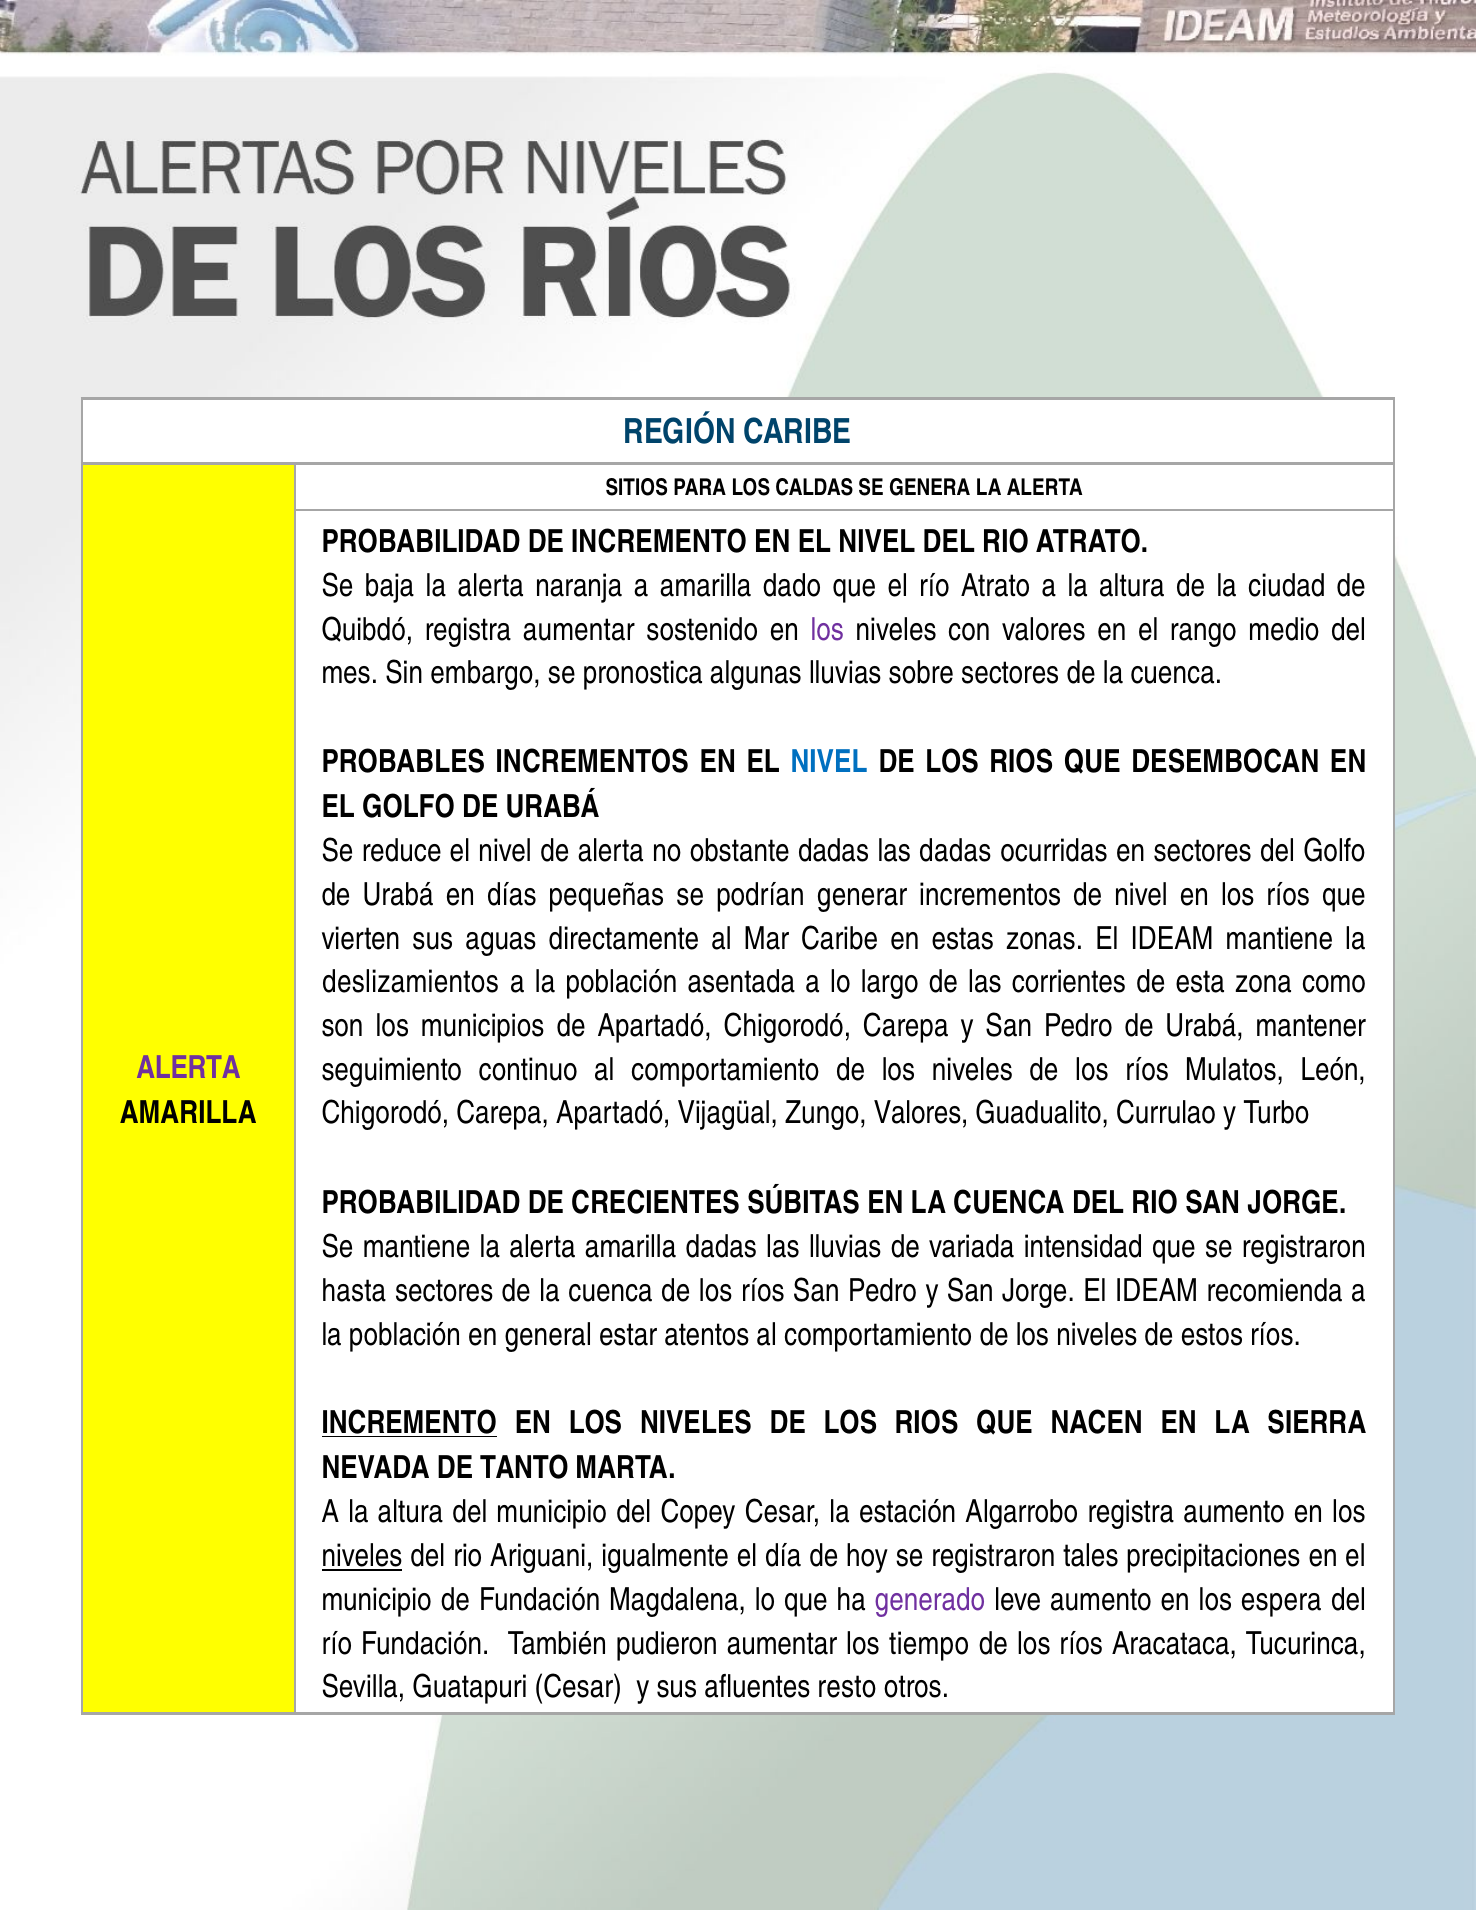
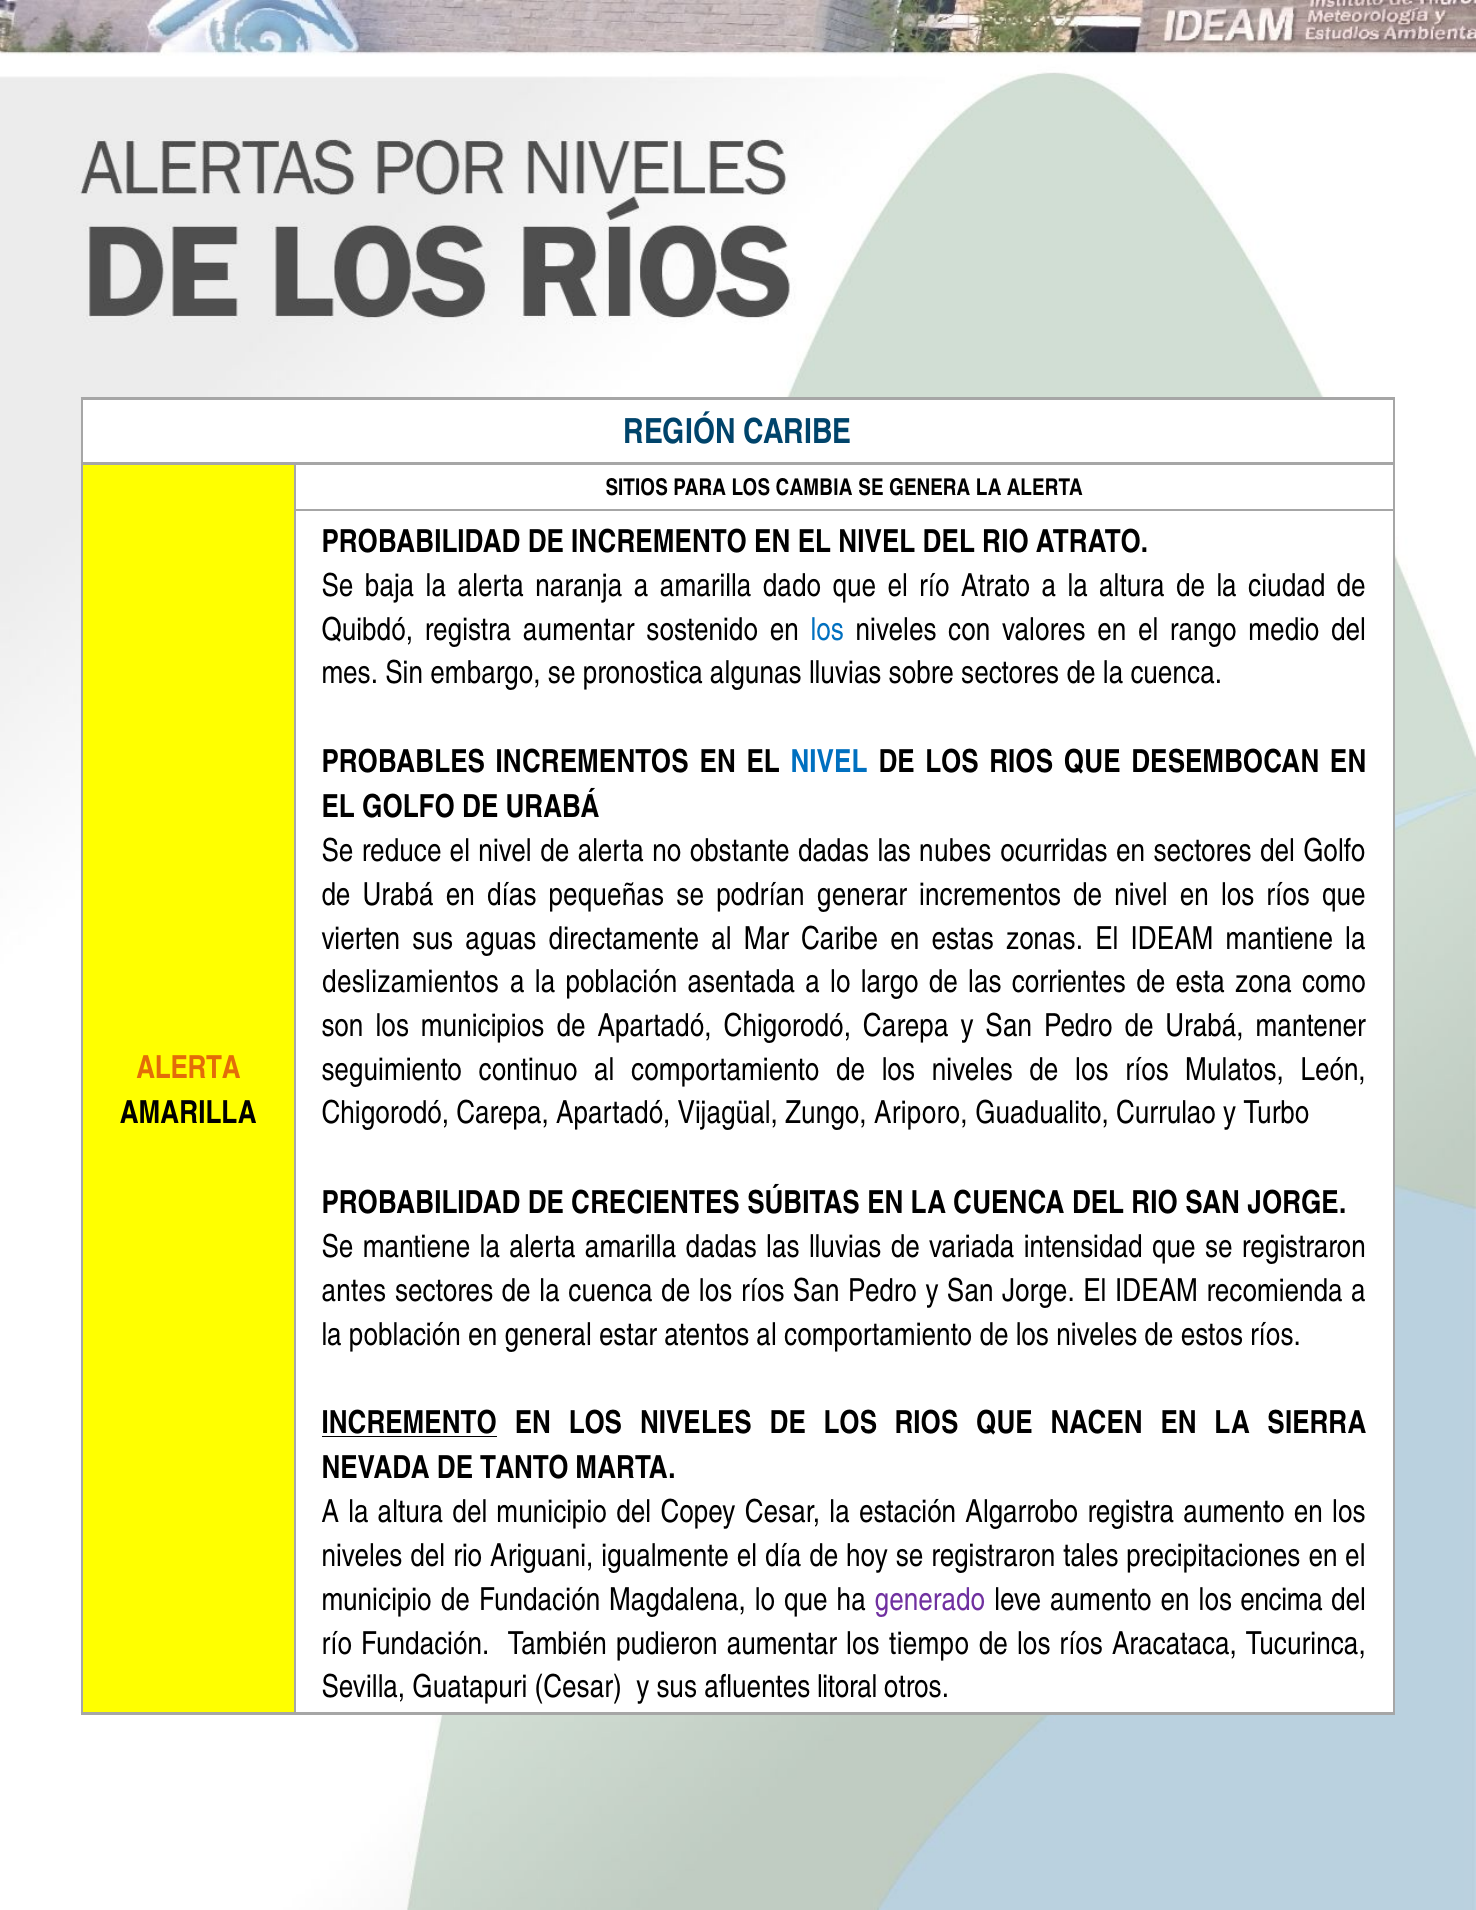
CALDAS: CALDAS -> CAMBIA (814, 488)
los colour: purple -> blue (827, 630)
las dadas: dadas -> nubes (955, 851)
ALERTA colour: purple -> orange (189, 1069)
Zungo Valores: Valores -> Ariporo (921, 1114)
hasta: hasta -> antes (354, 1291)
niveles underline: present -> none (362, 1557)
espera: espera -> encima (1282, 1600)
resto: resto -> litoral (847, 1688)
